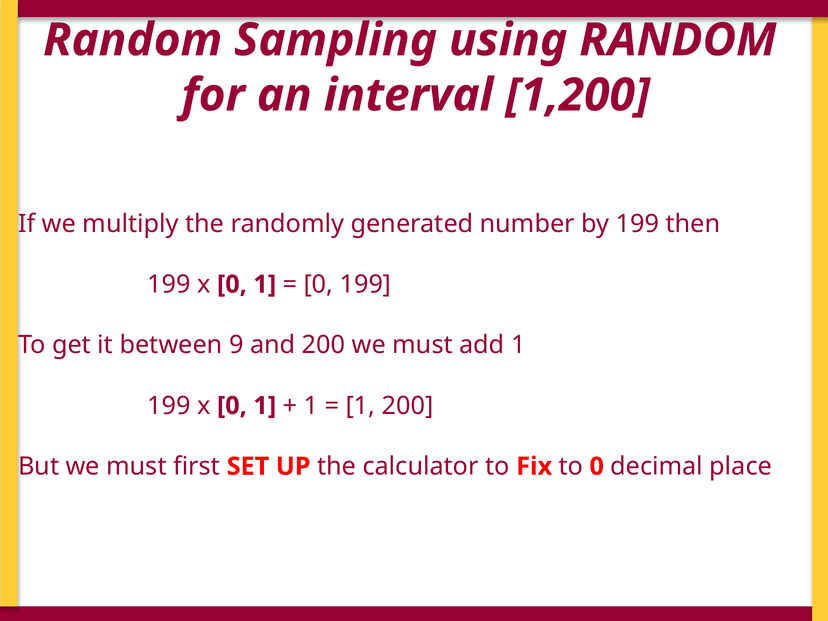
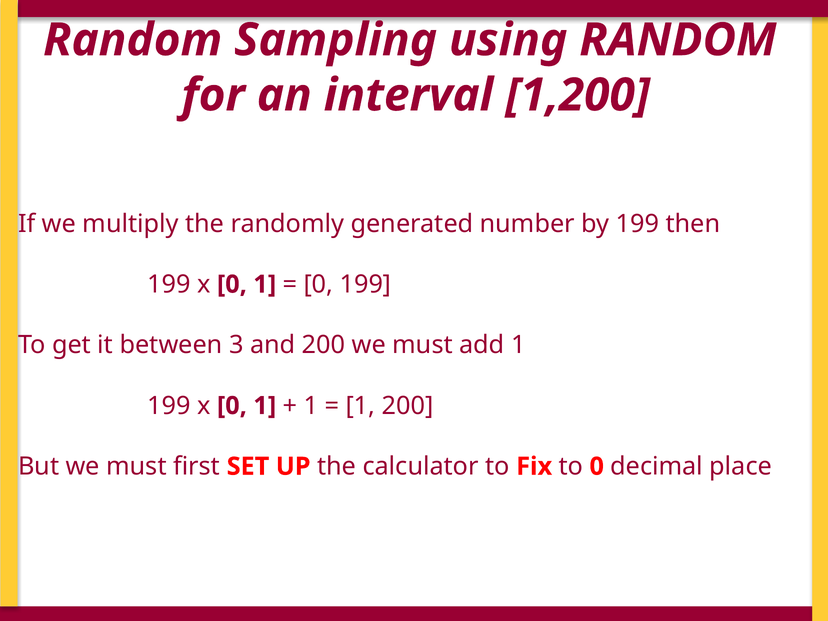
9: 9 -> 3 (236, 345)
